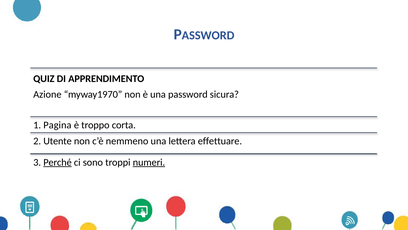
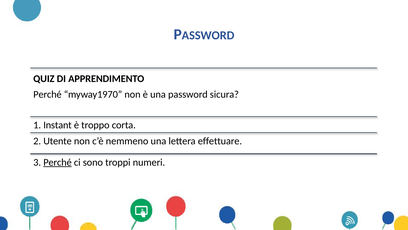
Azione: Azione -> Perché (47, 94)
Pagina: Pagina -> Instant (58, 125)
numeri underline: present -> none (149, 162)
